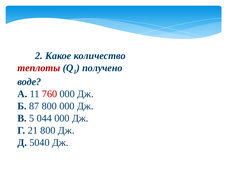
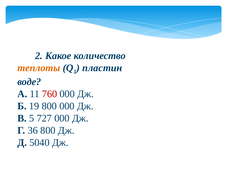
теплоты colour: red -> orange (39, 68)
получено: получено -> пластин (102, 68)
87: 87 -> 19 (34, 106)
044: 044 -> 727 (44, 118)
21: 21 -> 36 (33, 130)
